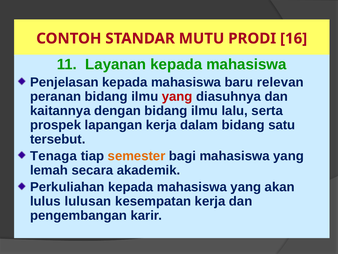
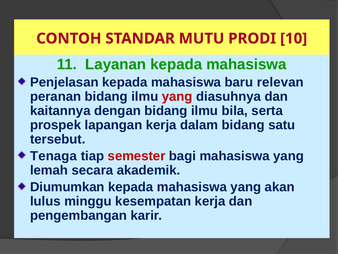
16: 16 -> 10 (294, 38)
lalu: lalu -> bila (235, 111)
semester colour: orange -> red (137, 156)
Perkuliahan: Perkuliahan -> Diumumkan (67, 187)
lulusan: lulusan -> minggu (88, 201)
